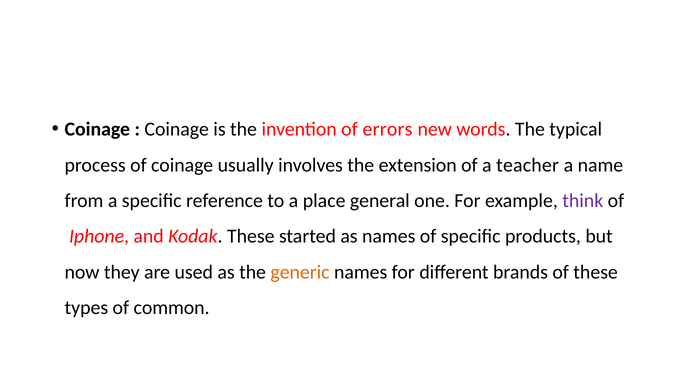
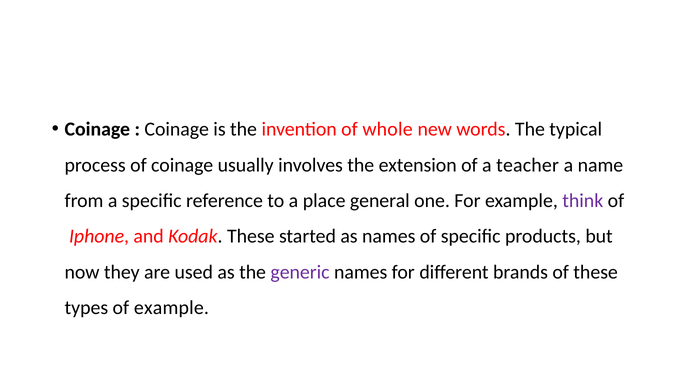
errors: errors -> whole (388, 130)
generic colour: orange -> purple (300, 272)
of common: common -> example (171, 308)
